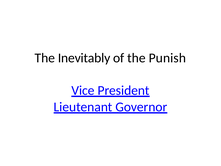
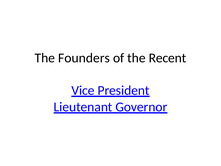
Inevitably: Inevitably -> Founders (84, 58)
Punish: Punish -> Recent (167, 58)
